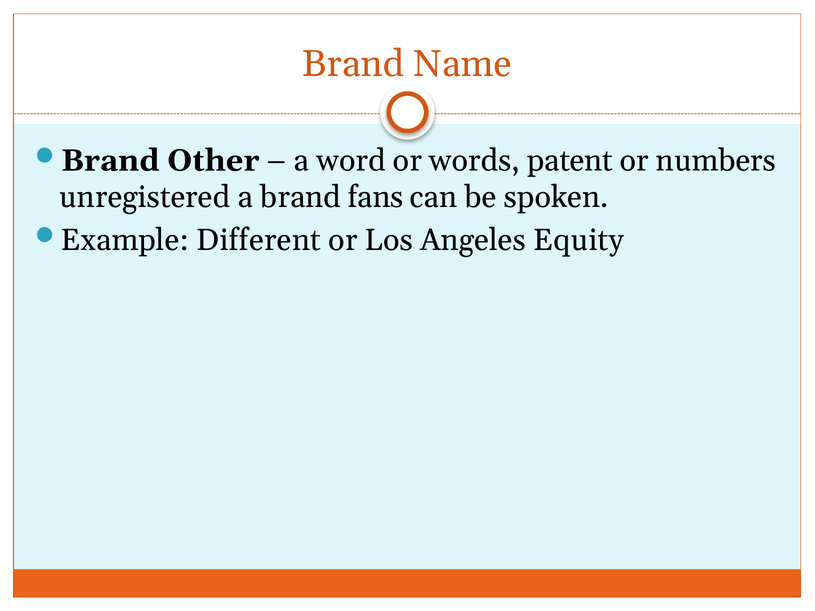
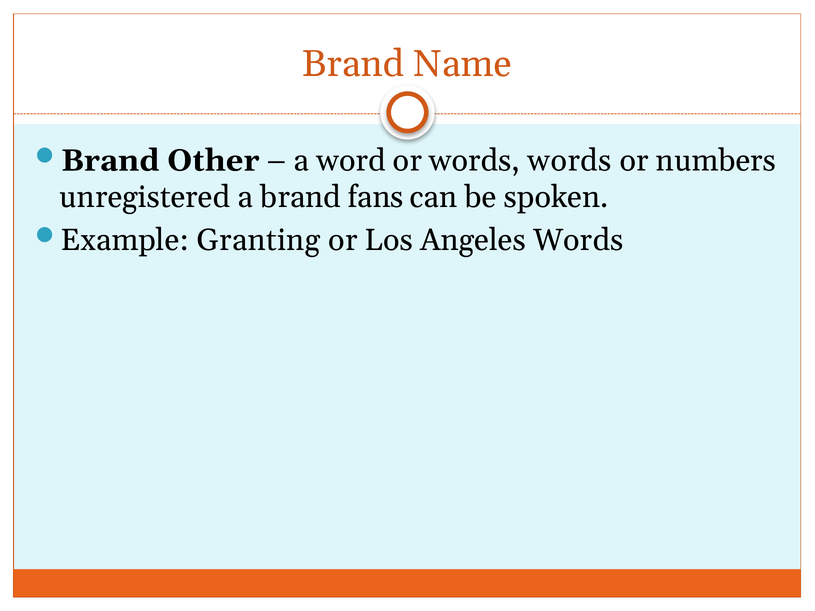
words patent: patent -> words (570, 161)
Different: Different -> Granting (259, 240)
Angeles Equity: Equity -> Words (578, 240)
